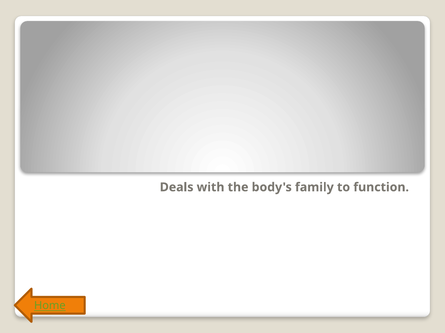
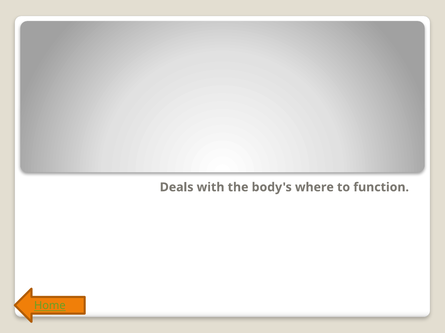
family: family -> where (314, 188)
